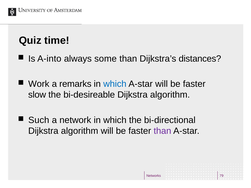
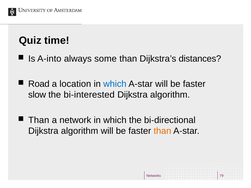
Work: Work -> Road (39, 84)
remarks: remarks -> location (75, 84)
bi-desireable: bi-desireable -> bi-interested (89, 95)
Such: Such -> Than (39, 120)
than colour: purple -> orange (162, 131)
